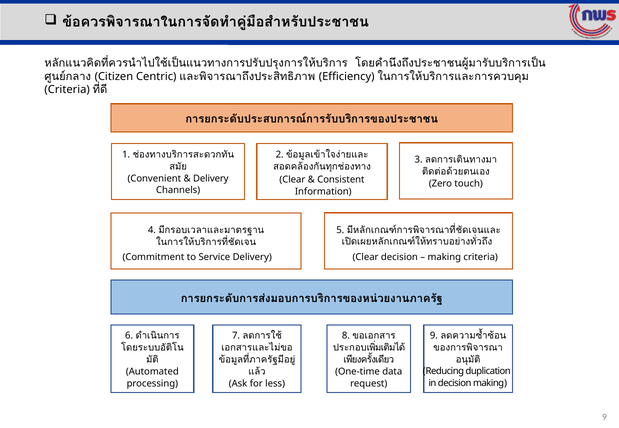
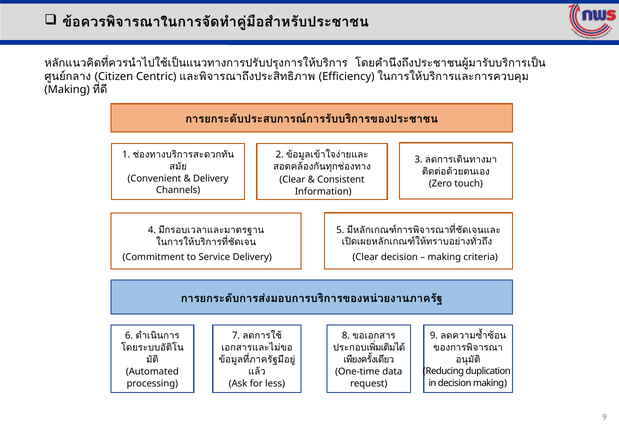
Criteria: Criteria -> Making (67, 90)
